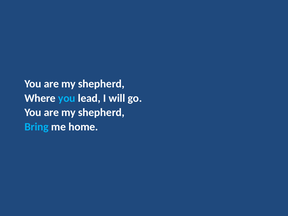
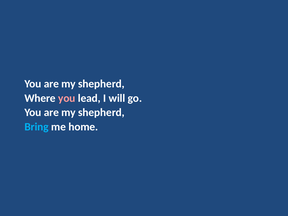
you colour: light blue -> pink (67, 98)
